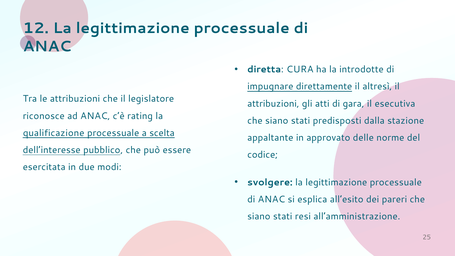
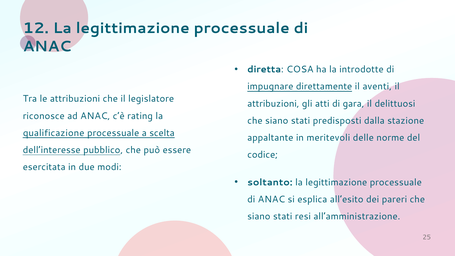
CURA: CURA -> COSA (300, 69)
altresì: altresì -> aventi (377, 86)
esecutiva: esecutiva -> delittuosi (395, 104)
approvato: approvato -> meritevoli (328, 138)
svolgere: svolgere -> soltanto (270, 182)
